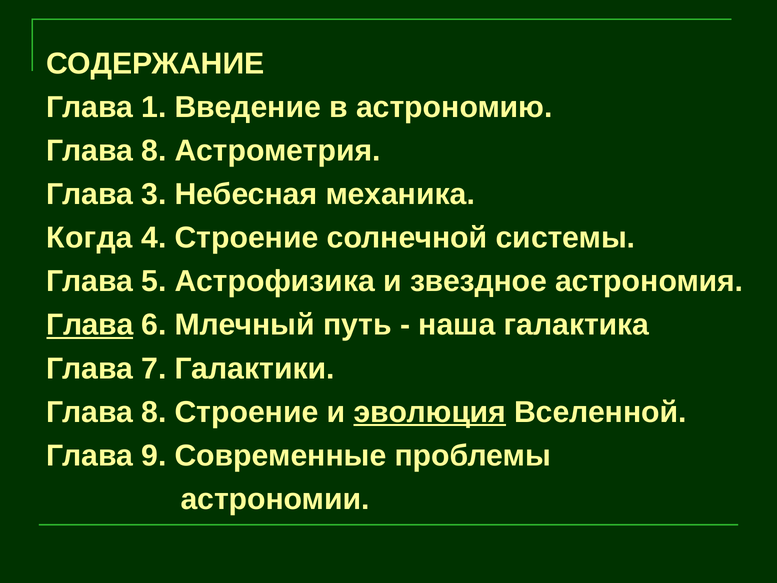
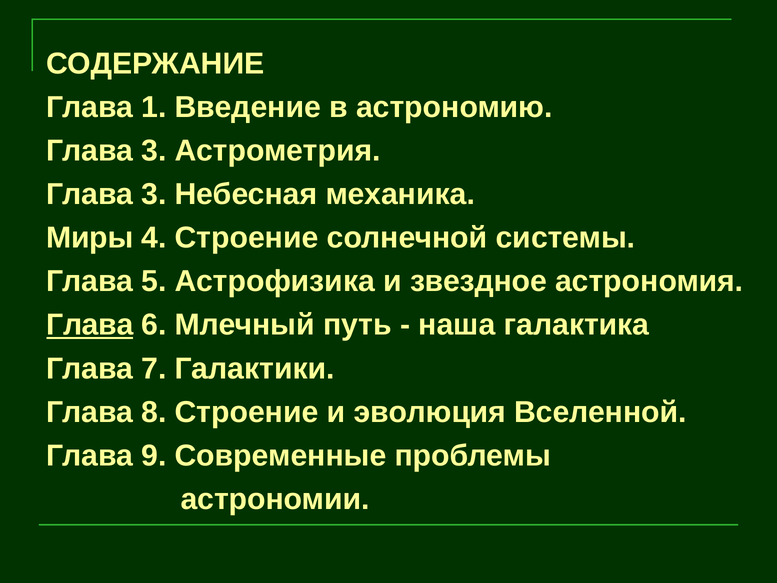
8: 8 -> 3 (154, 151)
Когда: Когда -> Миры (90, 238)
эволюция underline: present -> none (430, 412)
